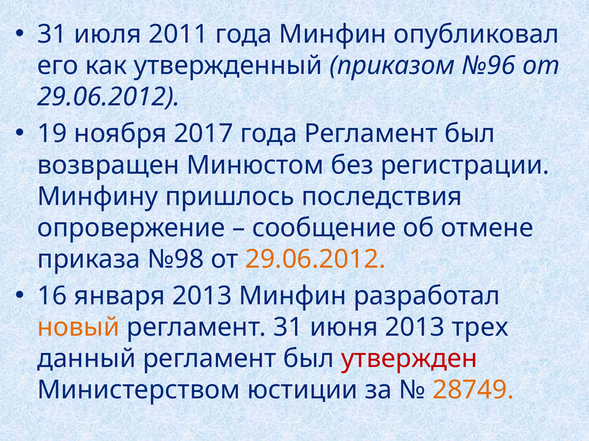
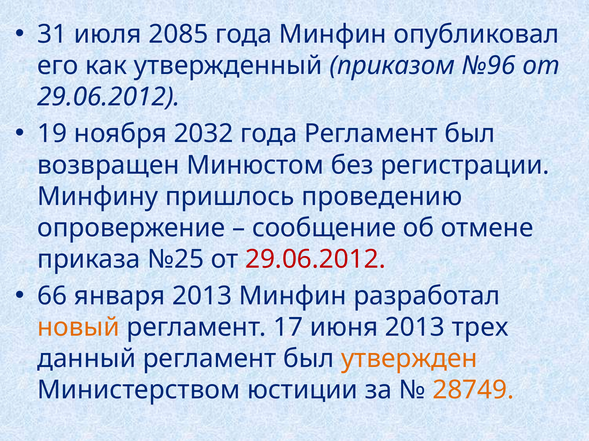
2011: 2011 -> 2085 (178, 34)
2017: 2017 -> 2032 (204, 134)
последствия: последствия -> проведению (382, 197)
№98: №98 -> №25 (176, 260)
29.06.2012 colour: orange -> red (315, 260)
16: 16 -> 66 (52, 296)
регламент 31: 31 -> 17 (288, 328)
утвержден colour: red -> orange (409, 359)
